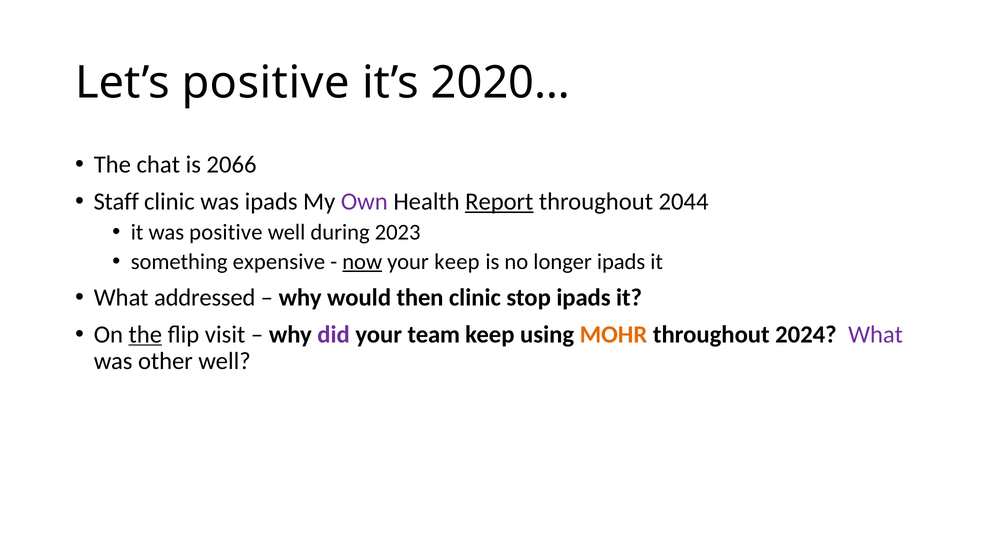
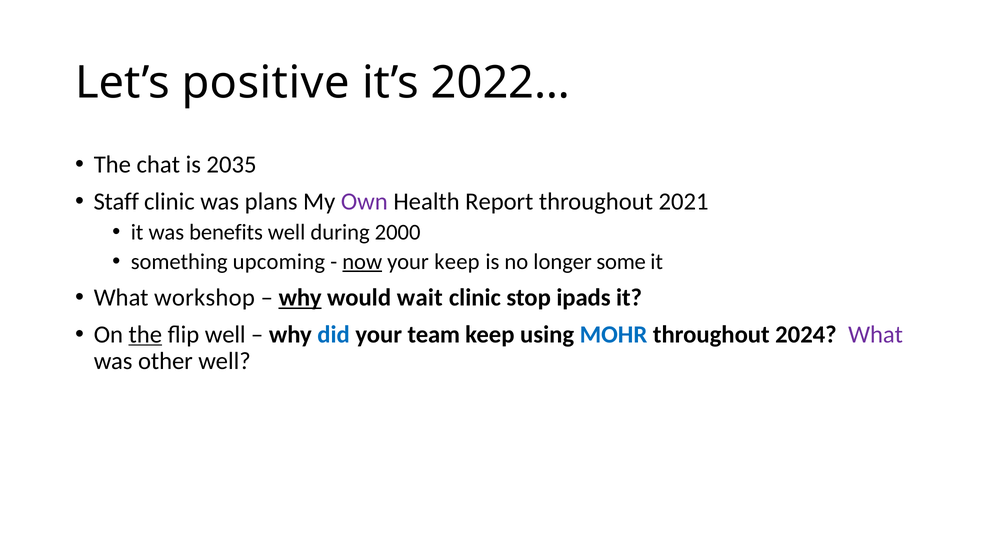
2020…: 2020… -> 2022… (500, 83)
2066: 2066 -> 2035 (232, 165)
was ipads: ipads -> plans (271, 202)
Report underline: present -> none (499, 202)
2044: 2044 -> 2021 (684, 202)
was positive: positive -> benefits (226, 232)
2023: 2023 -> 2000 (398, 232)
expensive: expensive -> upcoming (279, 262)
longer ipads: ipads -> some (621, 262)
addressed: addressed -> workshop (204, 298)
why underline: none -> present (300, 298)
then: then -> wait (420, 298)
flip visit: visit -> well (225, 334)
did colour: purple -> blue (334, 334)
MOHR colour: orange -> blue (613, 334)
